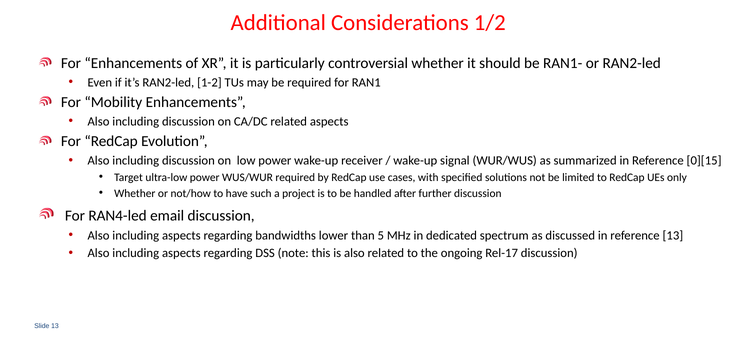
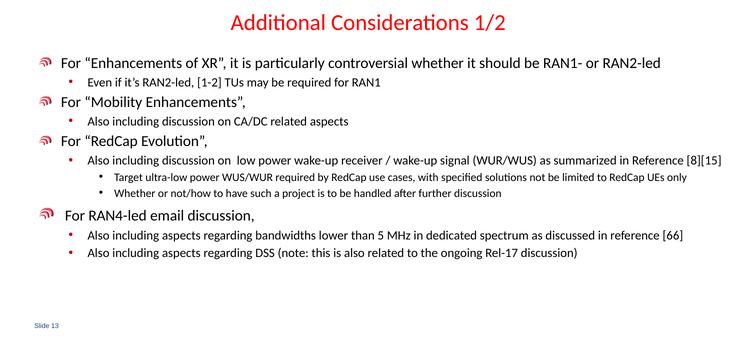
0][15: 0][15 -> 8][15 (704, 160)
reference 13: 13 -> 66 (673, 235)
